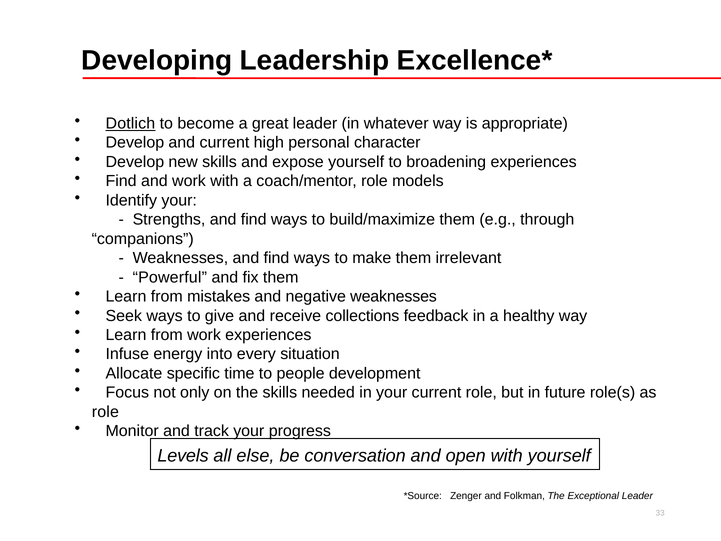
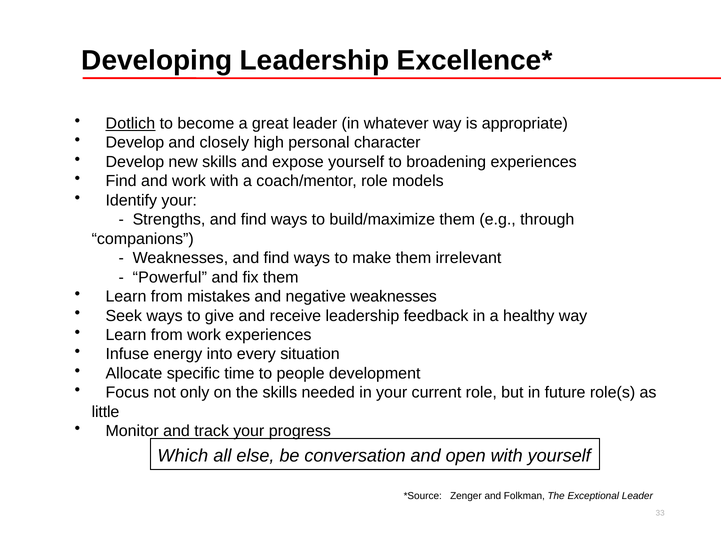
and current: current -> closely (224, 143)
receive collections: collections -> leadership (362, 316)
role: role -> little (106, 412)
Levels: Levels -> Which (183, 456)
